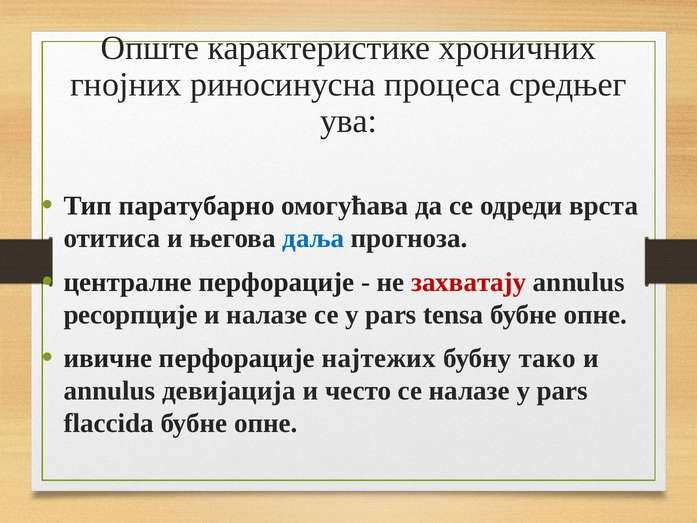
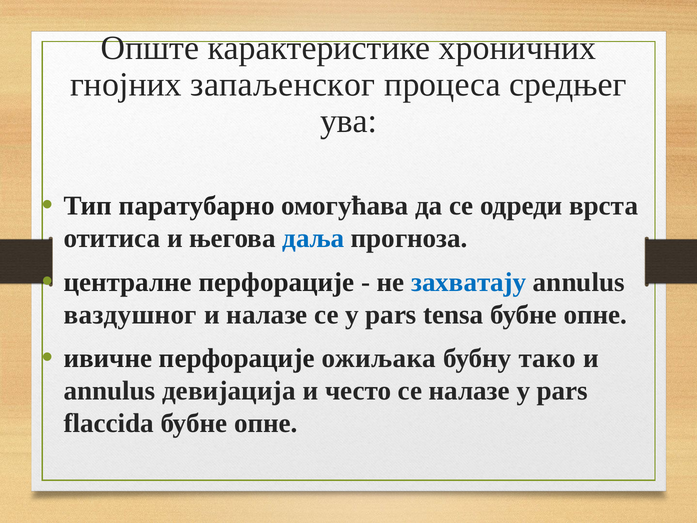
риносинусна: риносинусна -> запаљенског (283, 85)
захватају colour: red -> blue (469, 282)
ресорпције: ресорпције -> ваздушног (130, 315)
најтежих: најтежих -> ожиљака (379, 358)
